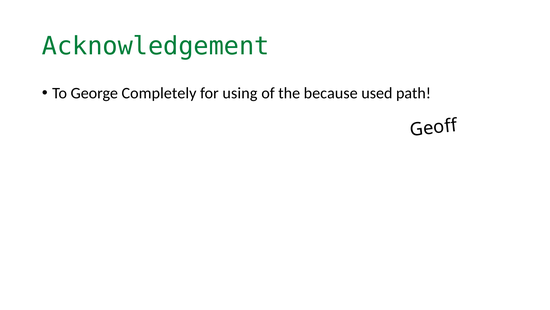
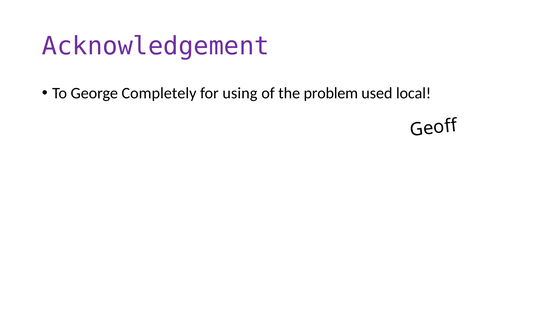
Acknowledgement colour: green -> purple (156, 46)
because: because -> problem (331, 93)
path: path -> local (414, 93)
